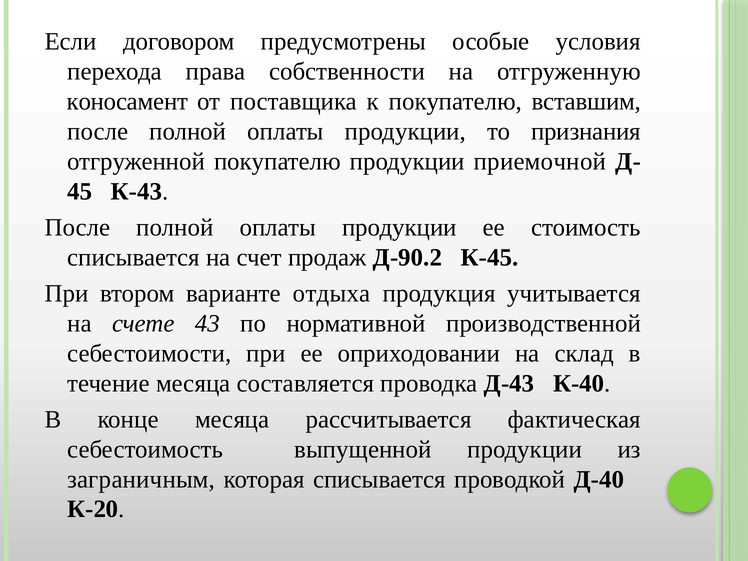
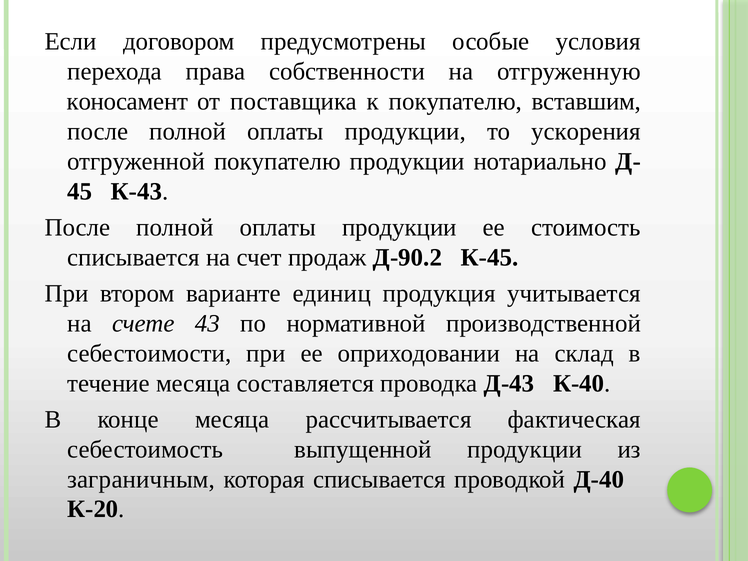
признания: признания -> ускорения (586, 131)
приемочной: приемочной -> нотариально (540, 161)
отдыха: отдыха -> единиц (332, 294)
